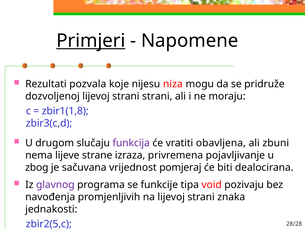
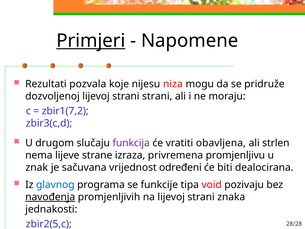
zbir1(1,8: zbir1(1,8 -> zbir1(7,2 (65, 111)
zbuni: zbuni -> strlen (276, 143)
pojavljivanje: pojavljivanje -> promjenljivu (235, 155)
zbog: zbog -> znak (37, 167)
pomjeraj: pomjeraj -> određeni (180, 167)
glavnog colour: purple -> blue (55, 185)
navođenja underline: none -> present (50, 197)
